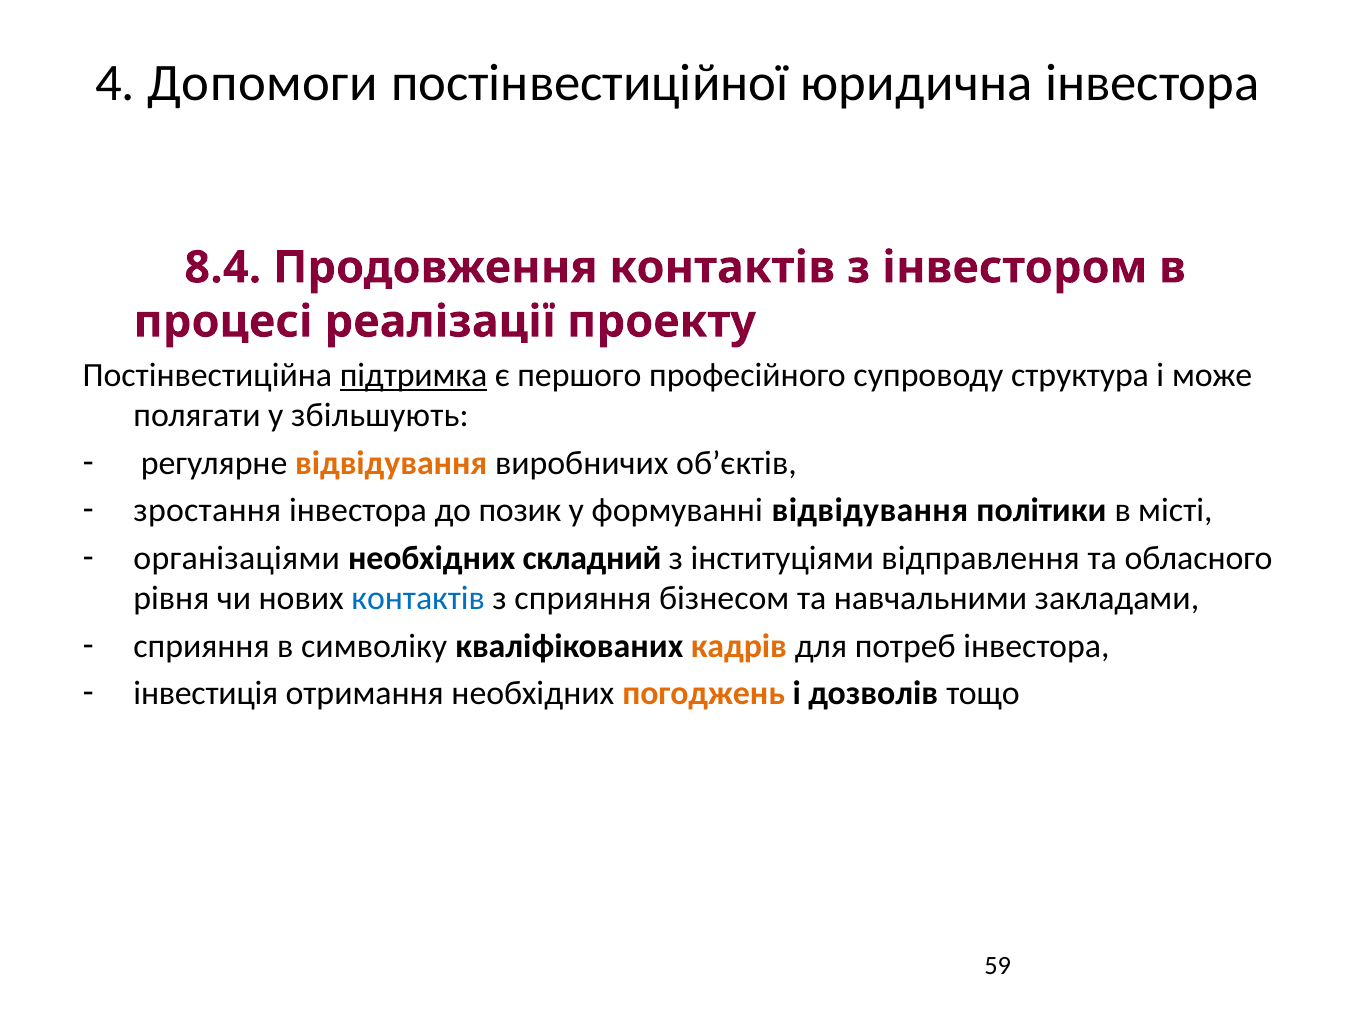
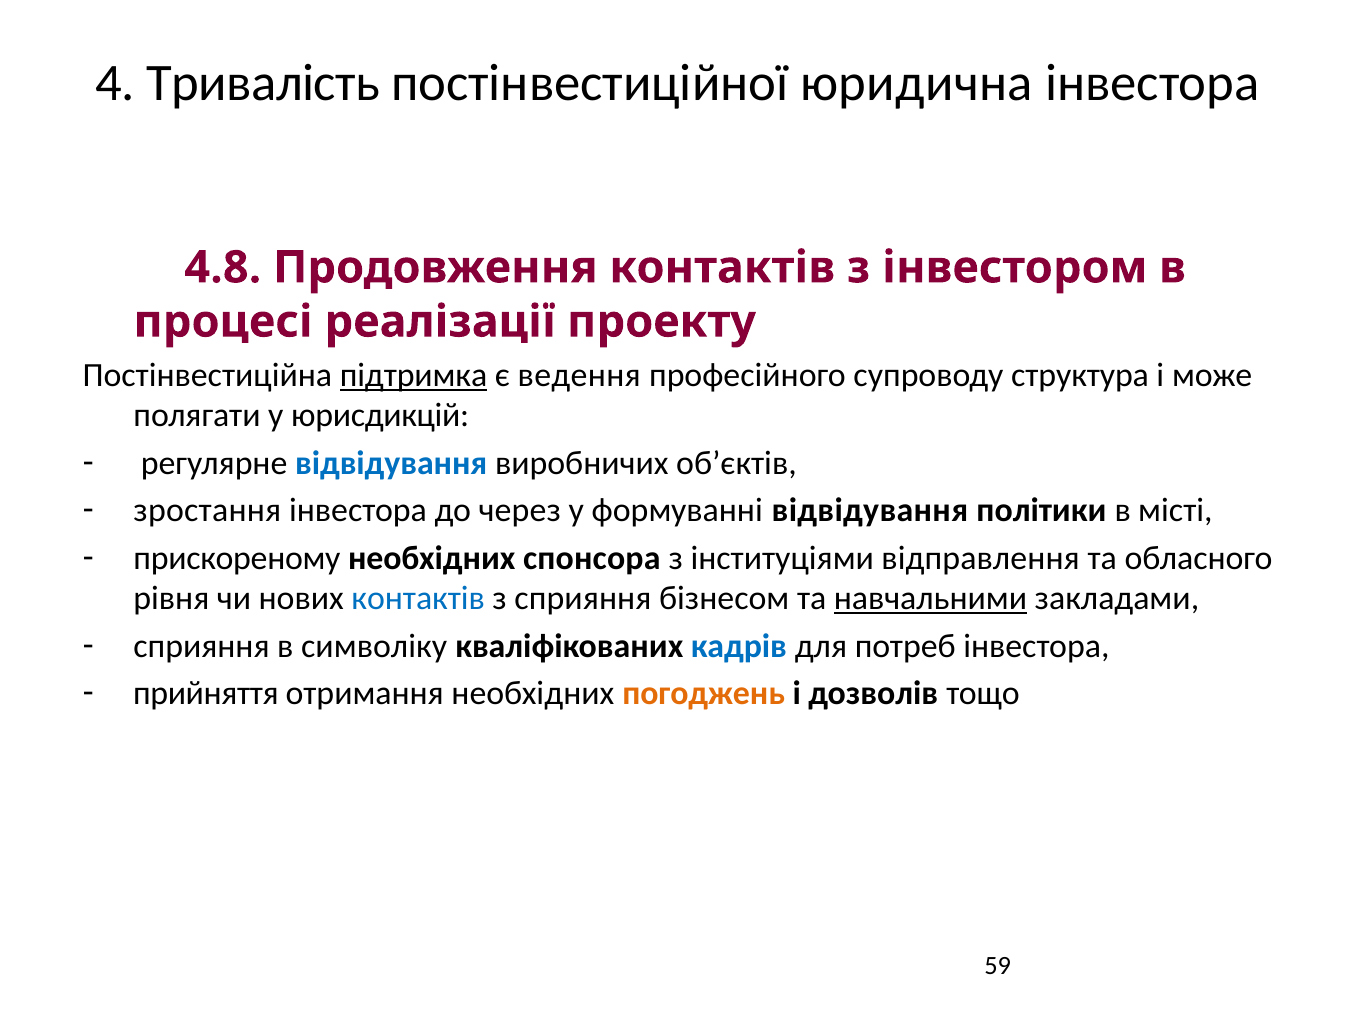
Допомоги: Допомоги -> Тривалість (263, 83)
8.4: 8.4 -> 4.8 (223, 268)
першого: першого -> ведення (579, 375)
збільшують: збільшують -> юрисдикцій (380, 416)
відвідування colour: orange -> blue (391, 463)
позик: позик -> через (520, 511)
організаціями: організаціями -> прискореному (237, 558)
складний: складний -> спонсора (592, 558)
навчальними underline: none -> present (930, 599)
кадрів colour: orange -> blue (739, 646)
інвестиція: інвестиція -> прийняття (206, 694)
